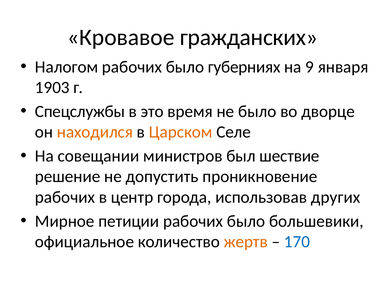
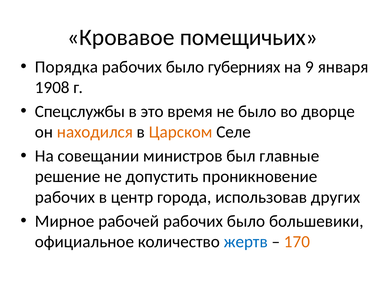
гражданских: гражданских -> помещичьих (249, 37)
Налогом: Налогом -> Порядка (66, 67)
1903: 1903 -> 1908 (52, 87)
шествие: шествие -> главные (289, 156)
петиции: петиции -> рабочей (129, 221)
жертв colour: orange -> blue (246, 242)
170 colour: blue -> orange (297, 242)
